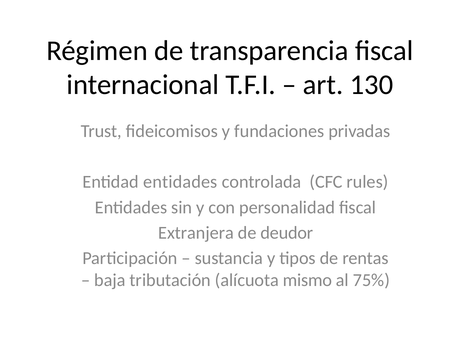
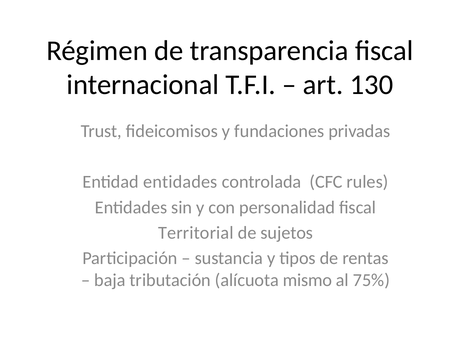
Extranjera: Extranjera -> Territorial (196, 233)
deudor: deudor -> sujetos (287, 233)
